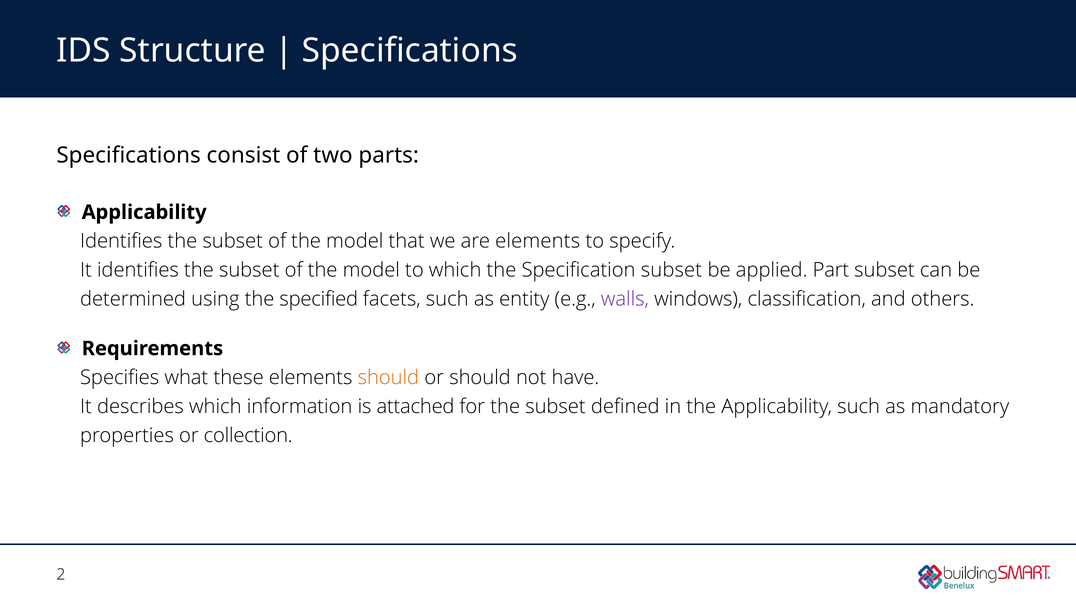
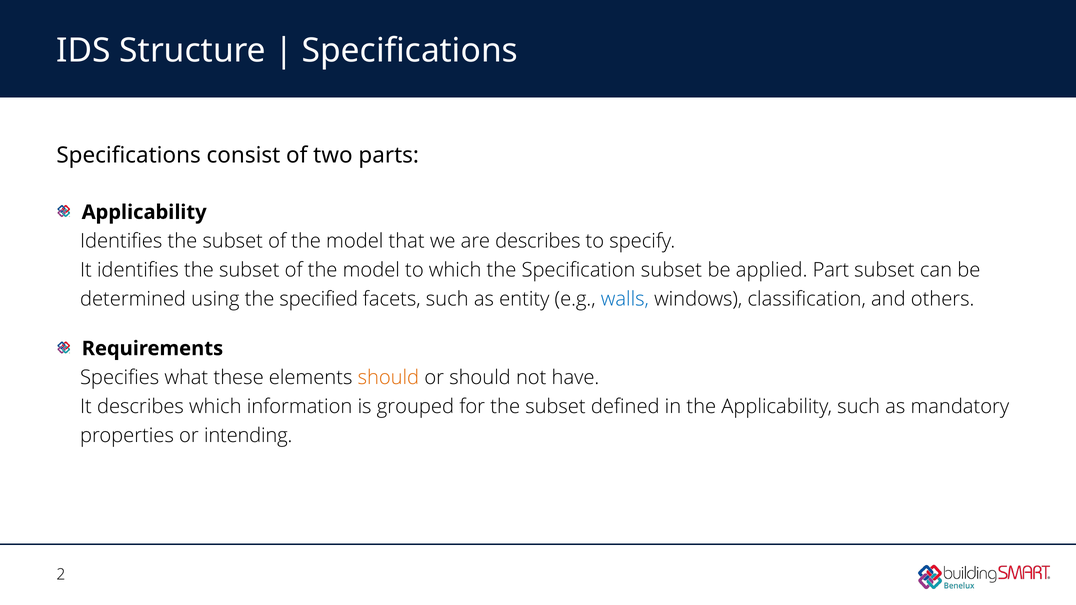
are elements: elements -> describes (538, 241)
walls colour: purple -> blue (625, 299)
attached: attached -> grouped (415, 407)
collection: collection -> intending (248, 436)
